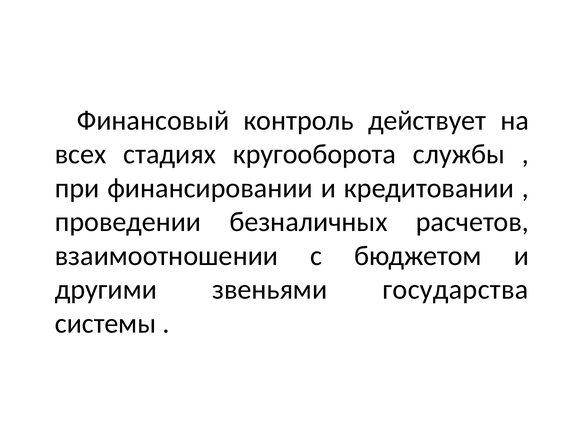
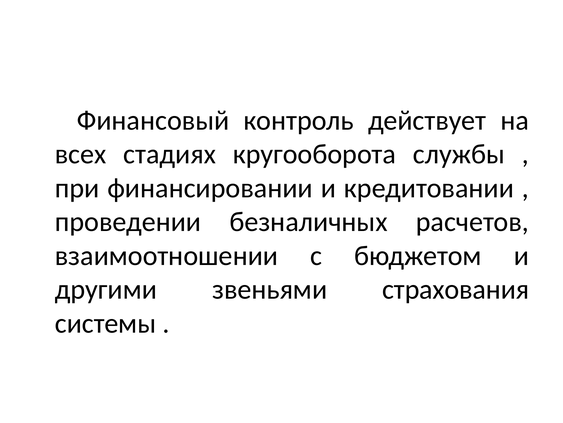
государства: государства -> страхования (456, 289)
